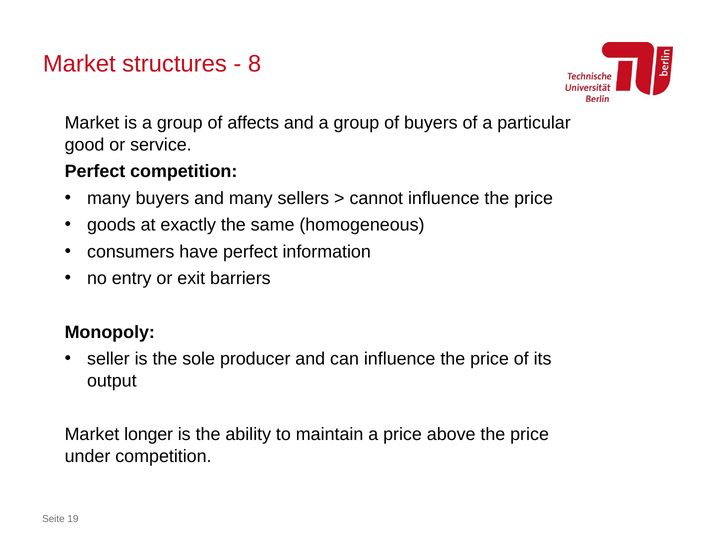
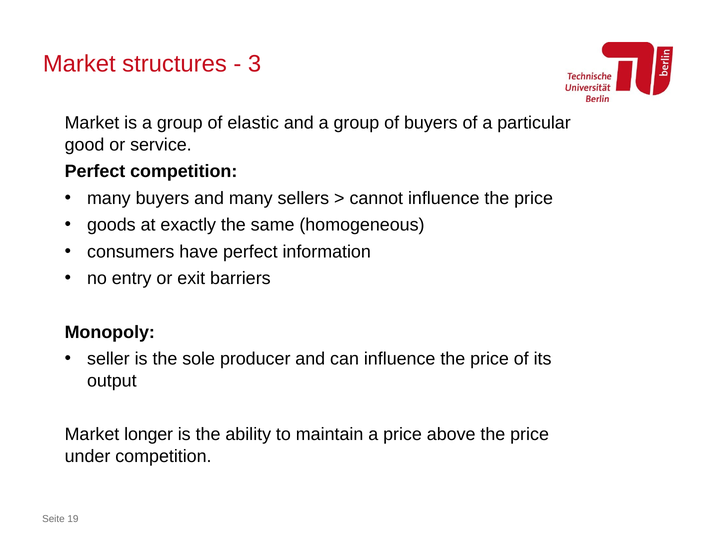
8: 8 -> 3 (255, 64)
affects: affects -> elastic (253, 123)
